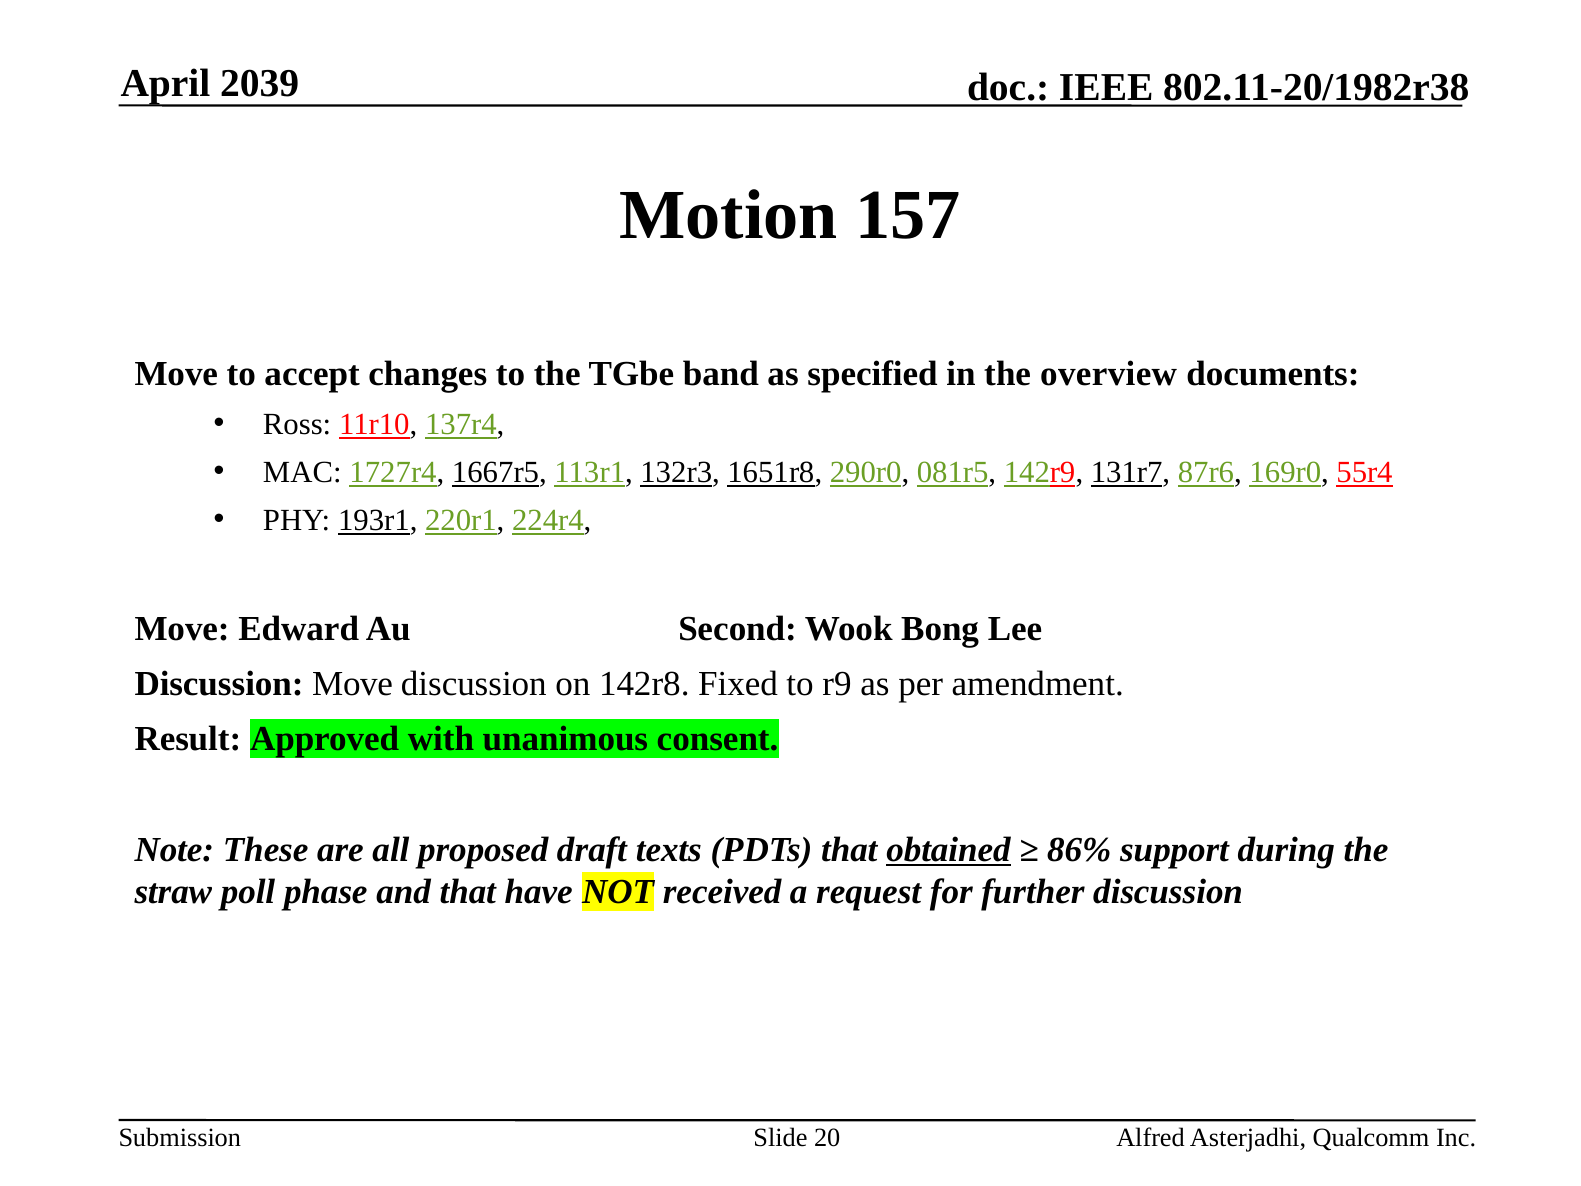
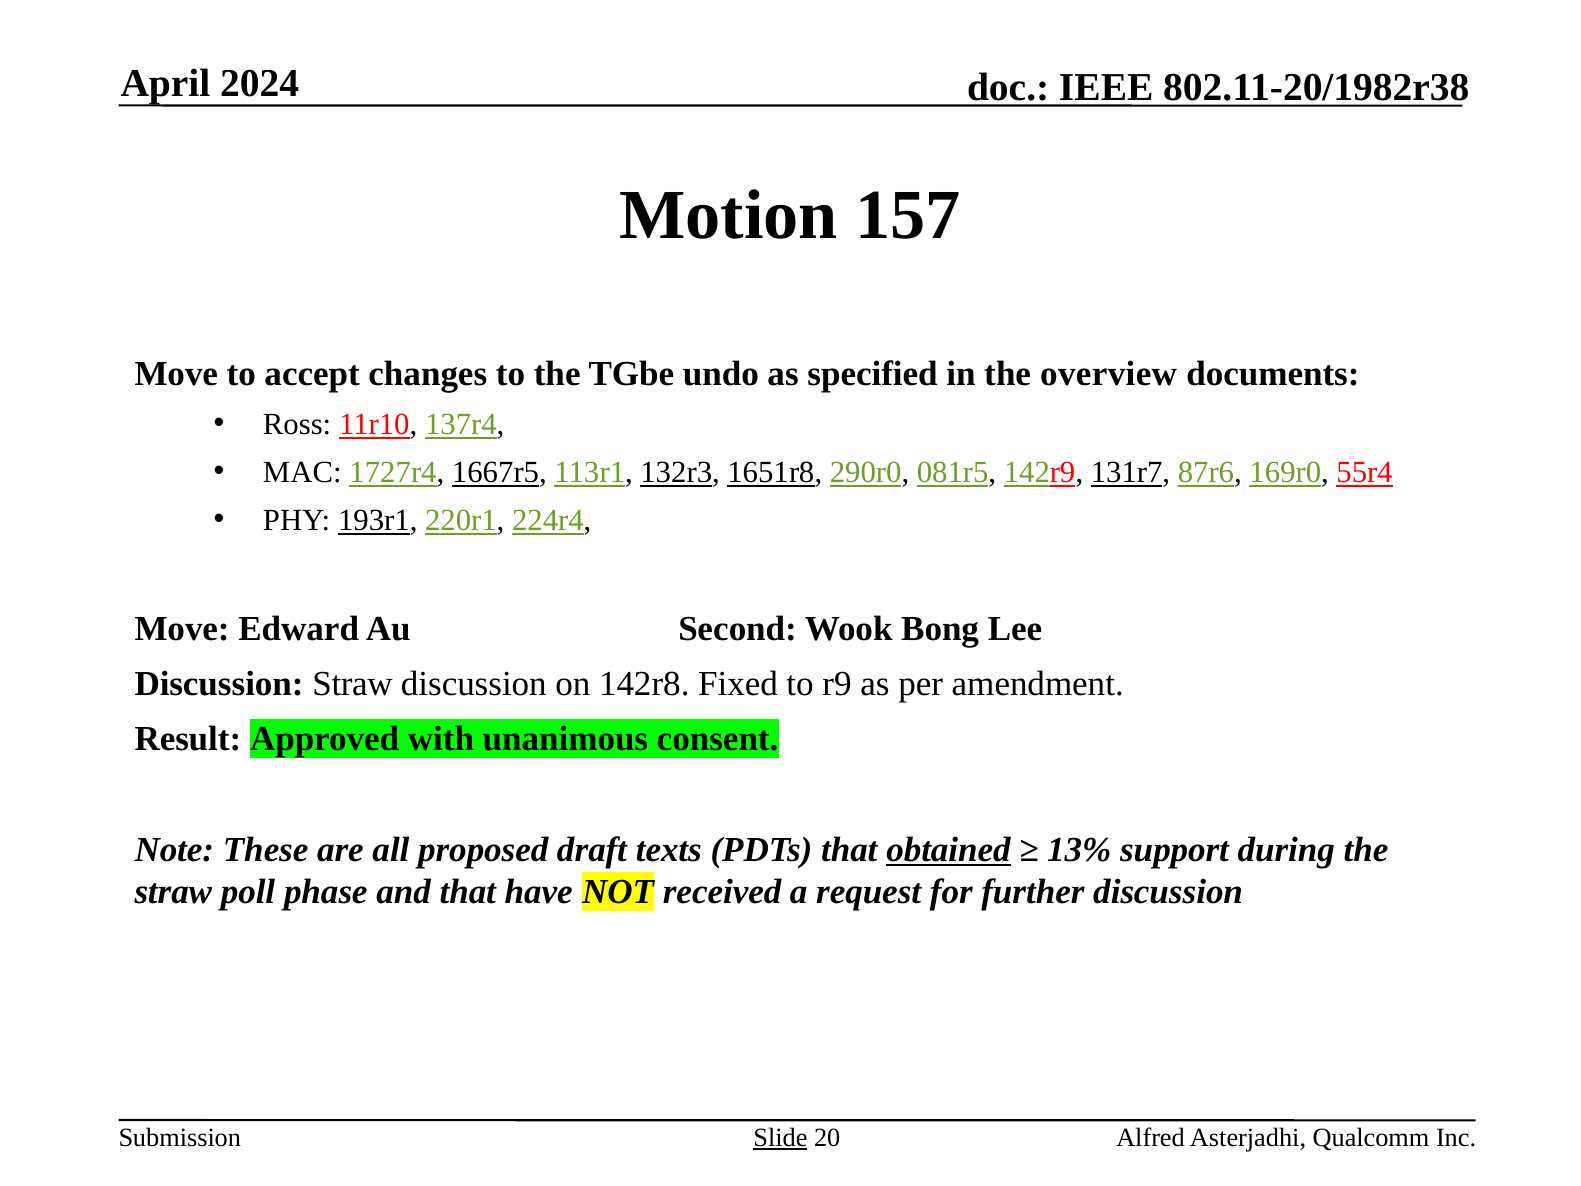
2039: 2039 -> 2024 (260, 84)
band: band -> undo (721, 374)
Discussion Move: Move -> Straw (353, 684)
86%: 86% -> 13% (1079, 850)
Slide underline: none -> present (780, 1137)
